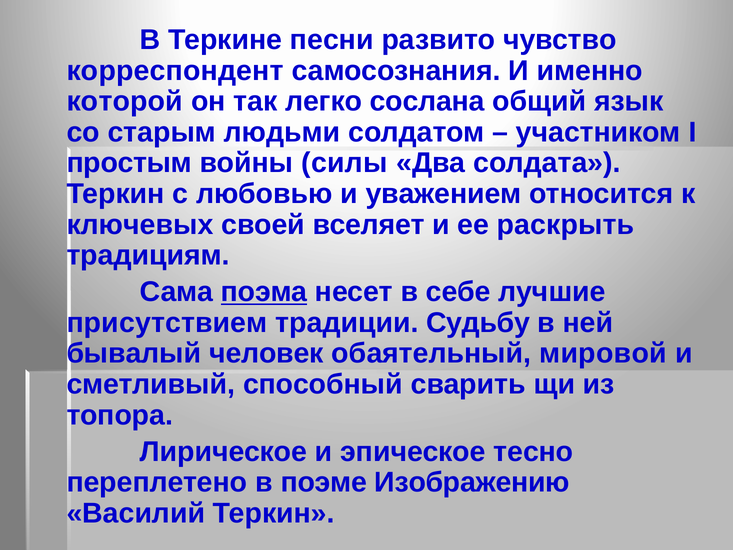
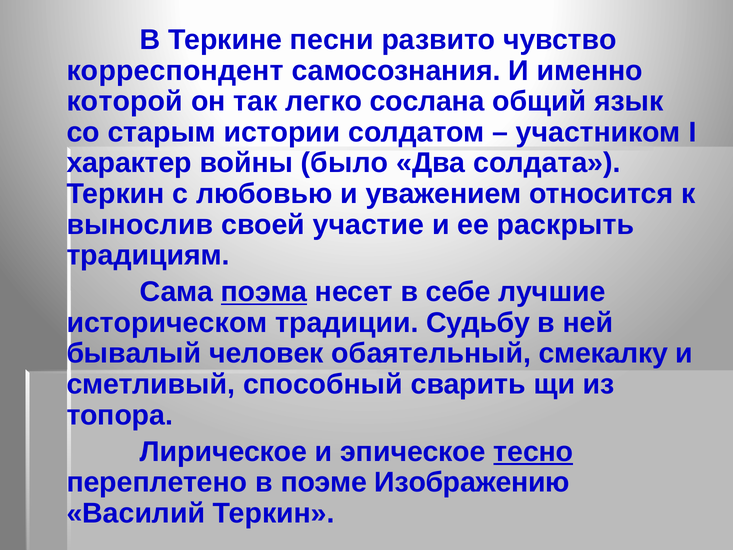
людьми: людьми -> истории (282, 132)
простым: простым -> характер (129, 163)
силы: силы -> было (345, 163)
ключевых: ключевых -> вынослив (140, 225)
вселяет: вселяет -> участие (369, 225)
присутствием: присутствием -> историческом (167, 323)
мировой: мировой -> смекалку (603, 353)
тесно underline: none -> present (533, 451)
